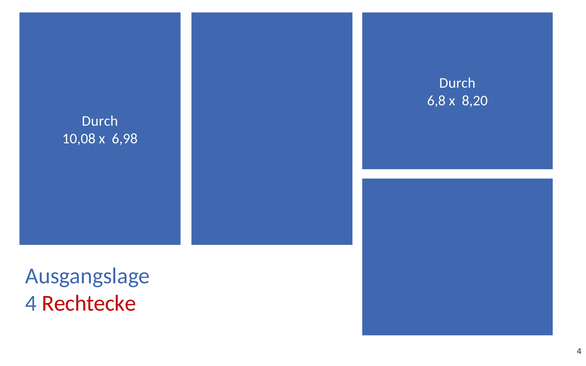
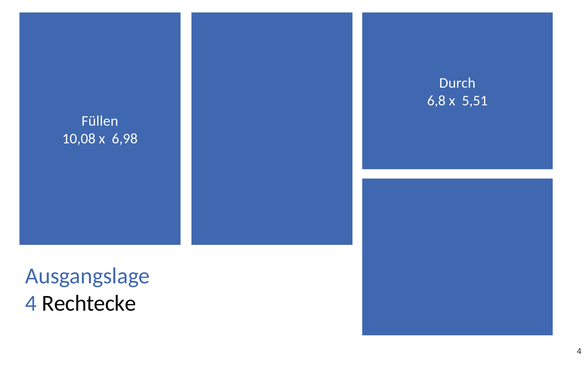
8,20: 8,20 -> 5,51 (475, 101)
Durch: Durch -> Füllen (100, 121)
Rechtecke colour: red -> black (89, 303)
